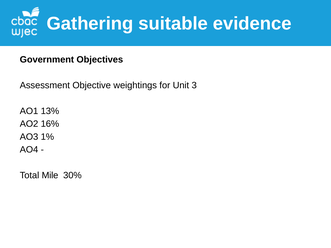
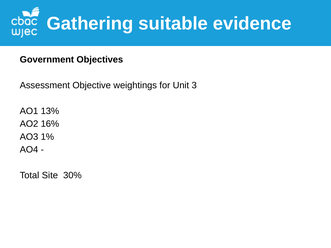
Mile: Mile -> Site (50, 176)
